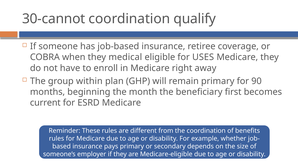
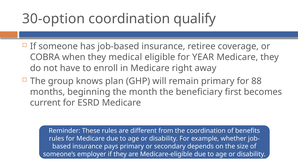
30-cannot: 30-cannot -> 30-option (54, 19)
USES: USES -> YEAR (203, 57)
within: within -> knows (89, 81)
90: 90 -> 88 (257, 81)
